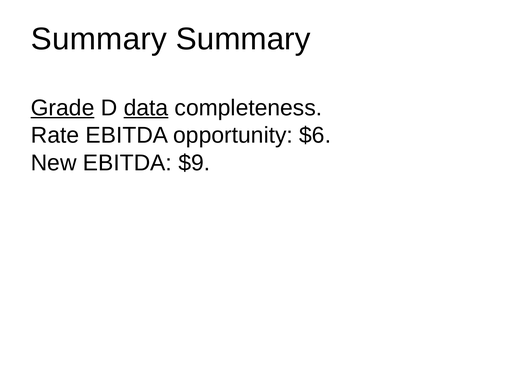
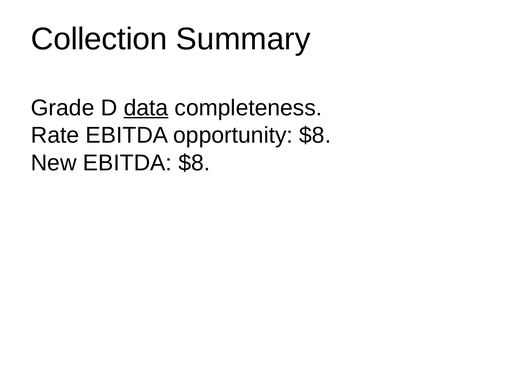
Summary: Summary -> Collection (99, 39)
Grade underline: present -> none (63, 108)
opportunity $6: $6 -> $8 (315, 135)
EBITDA $9: $9 -> $8 (194, 163)
